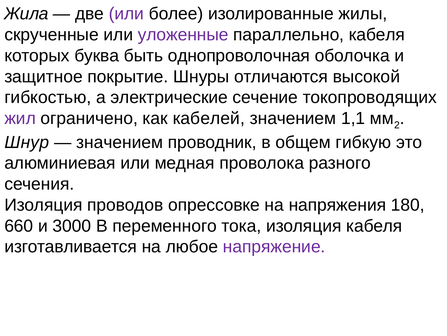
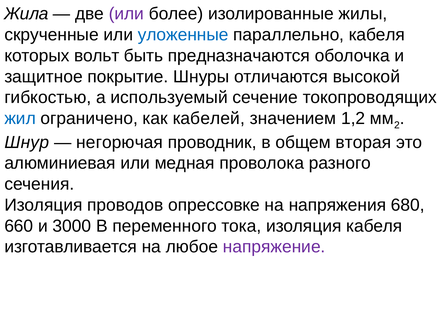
уложенные colour: purple -> blue (183, 35)
буква: буква -> вольт (97, 56)
однопроволочная: однопроволочная -> предназначаются (239, 56)
электрические: электрические -> используемый (169, 97)
жил colour: purple -> blue (20, 118)
1,1: 1,1 -> 1,2 (353, 118)
значением: значением -> негорючая (120, 142)
гибкую: гибкую -> вторая (363, 142)
180: 180 -> 680 (408, 205)
